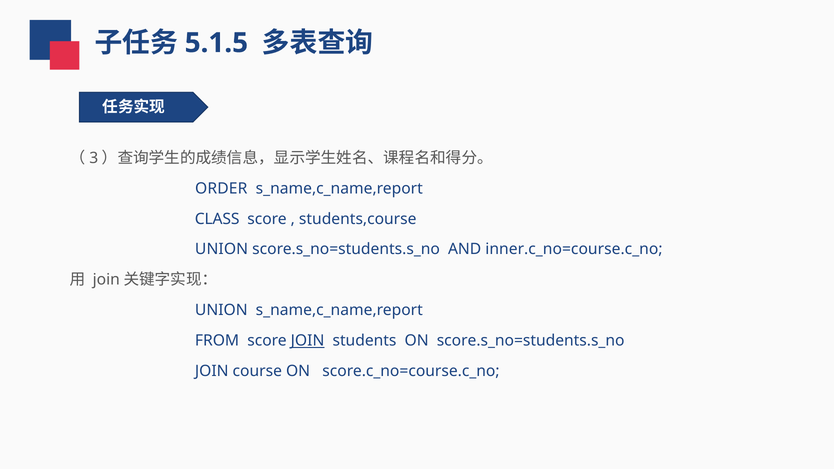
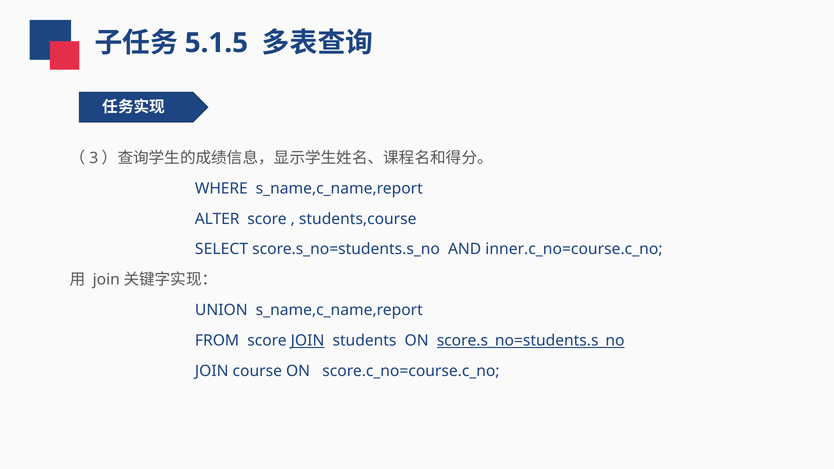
ORDER: ORDER -> WHERE (221, 188)
CLASS: CLASS -> ALTER (217, 219)
UNION: UNION -> SELECT (222, 249)
score.s_no=students.s_no underline: none -> present (531, 341)
